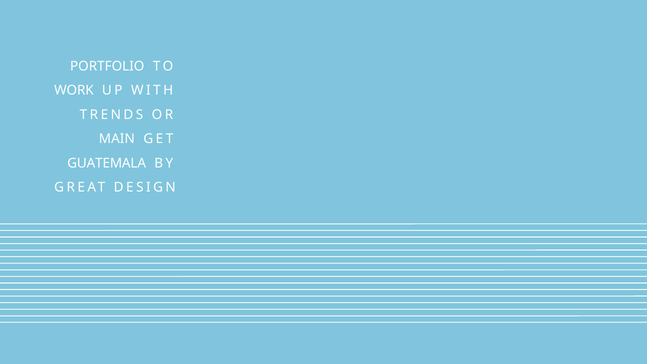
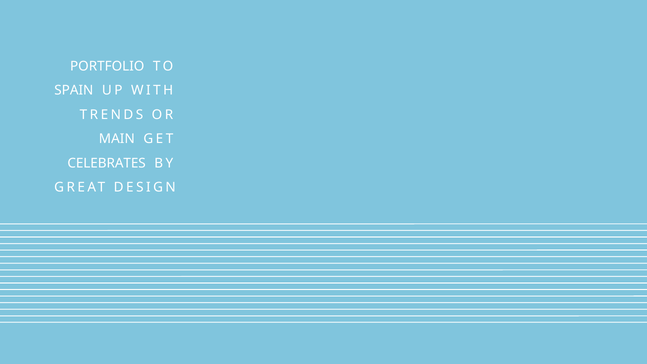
WORK: WORK -> SPAIN (74, 90)
GUATEMALA: GUATEMALA -> CELEBRATES (107, 163)
